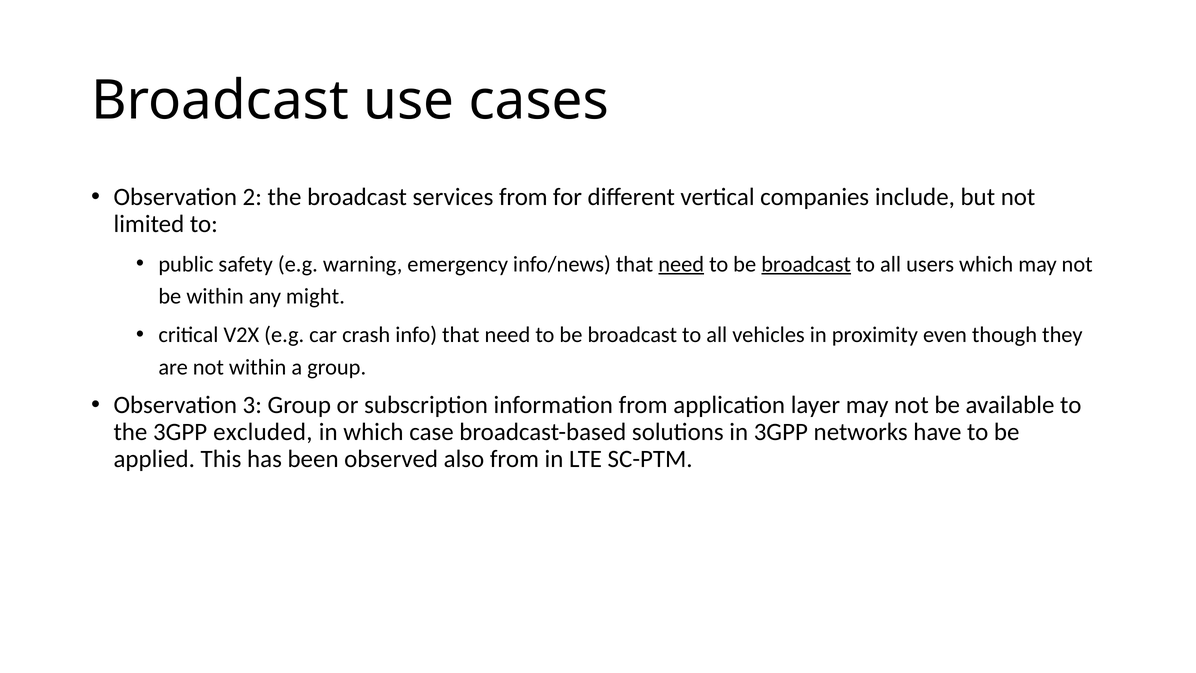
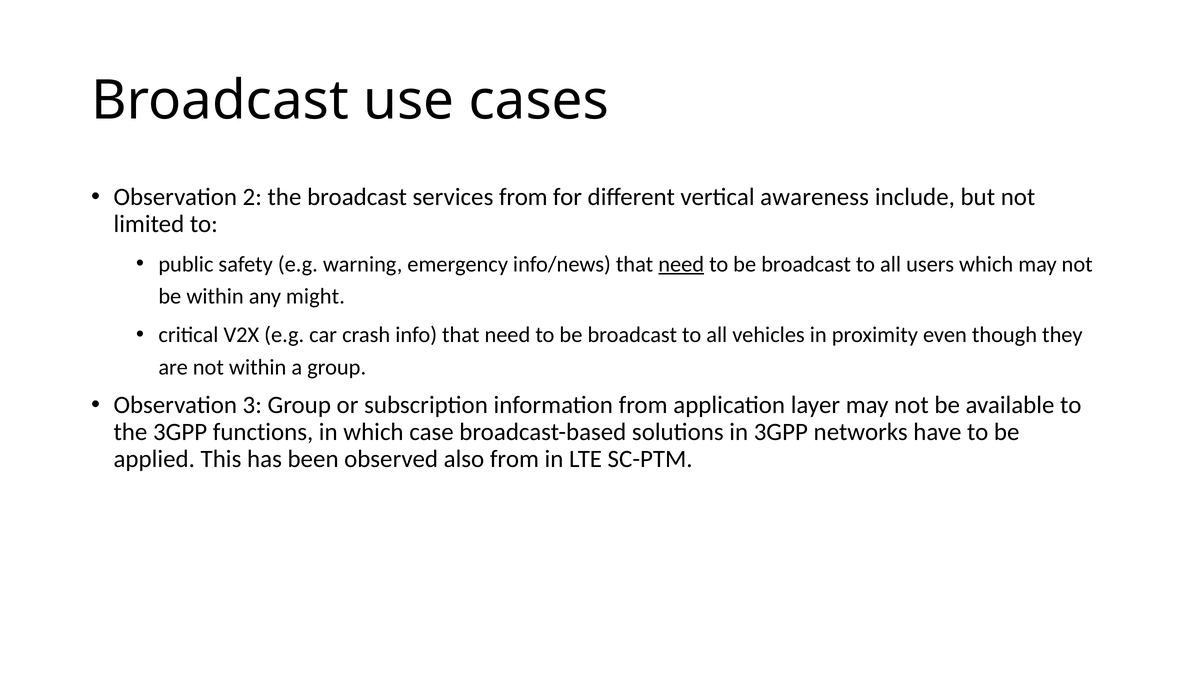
companies: companies -> awareness (815, 197)
broadcast underline: present -> none (806, 264)
excluded: excluded -> functions (263, 432)
